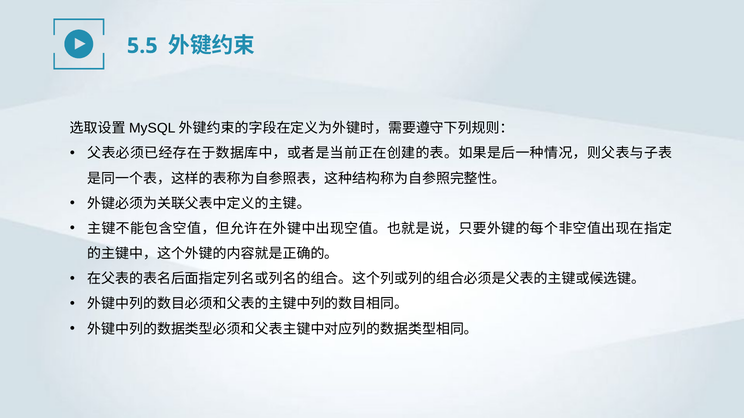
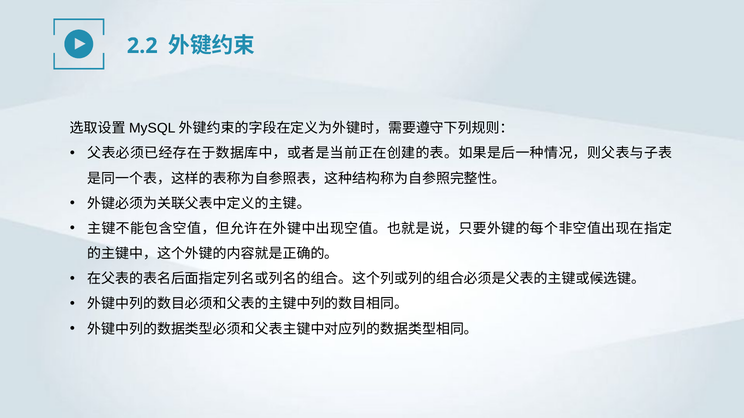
5.5: 5.5 -> 2.2 (142, 46)
